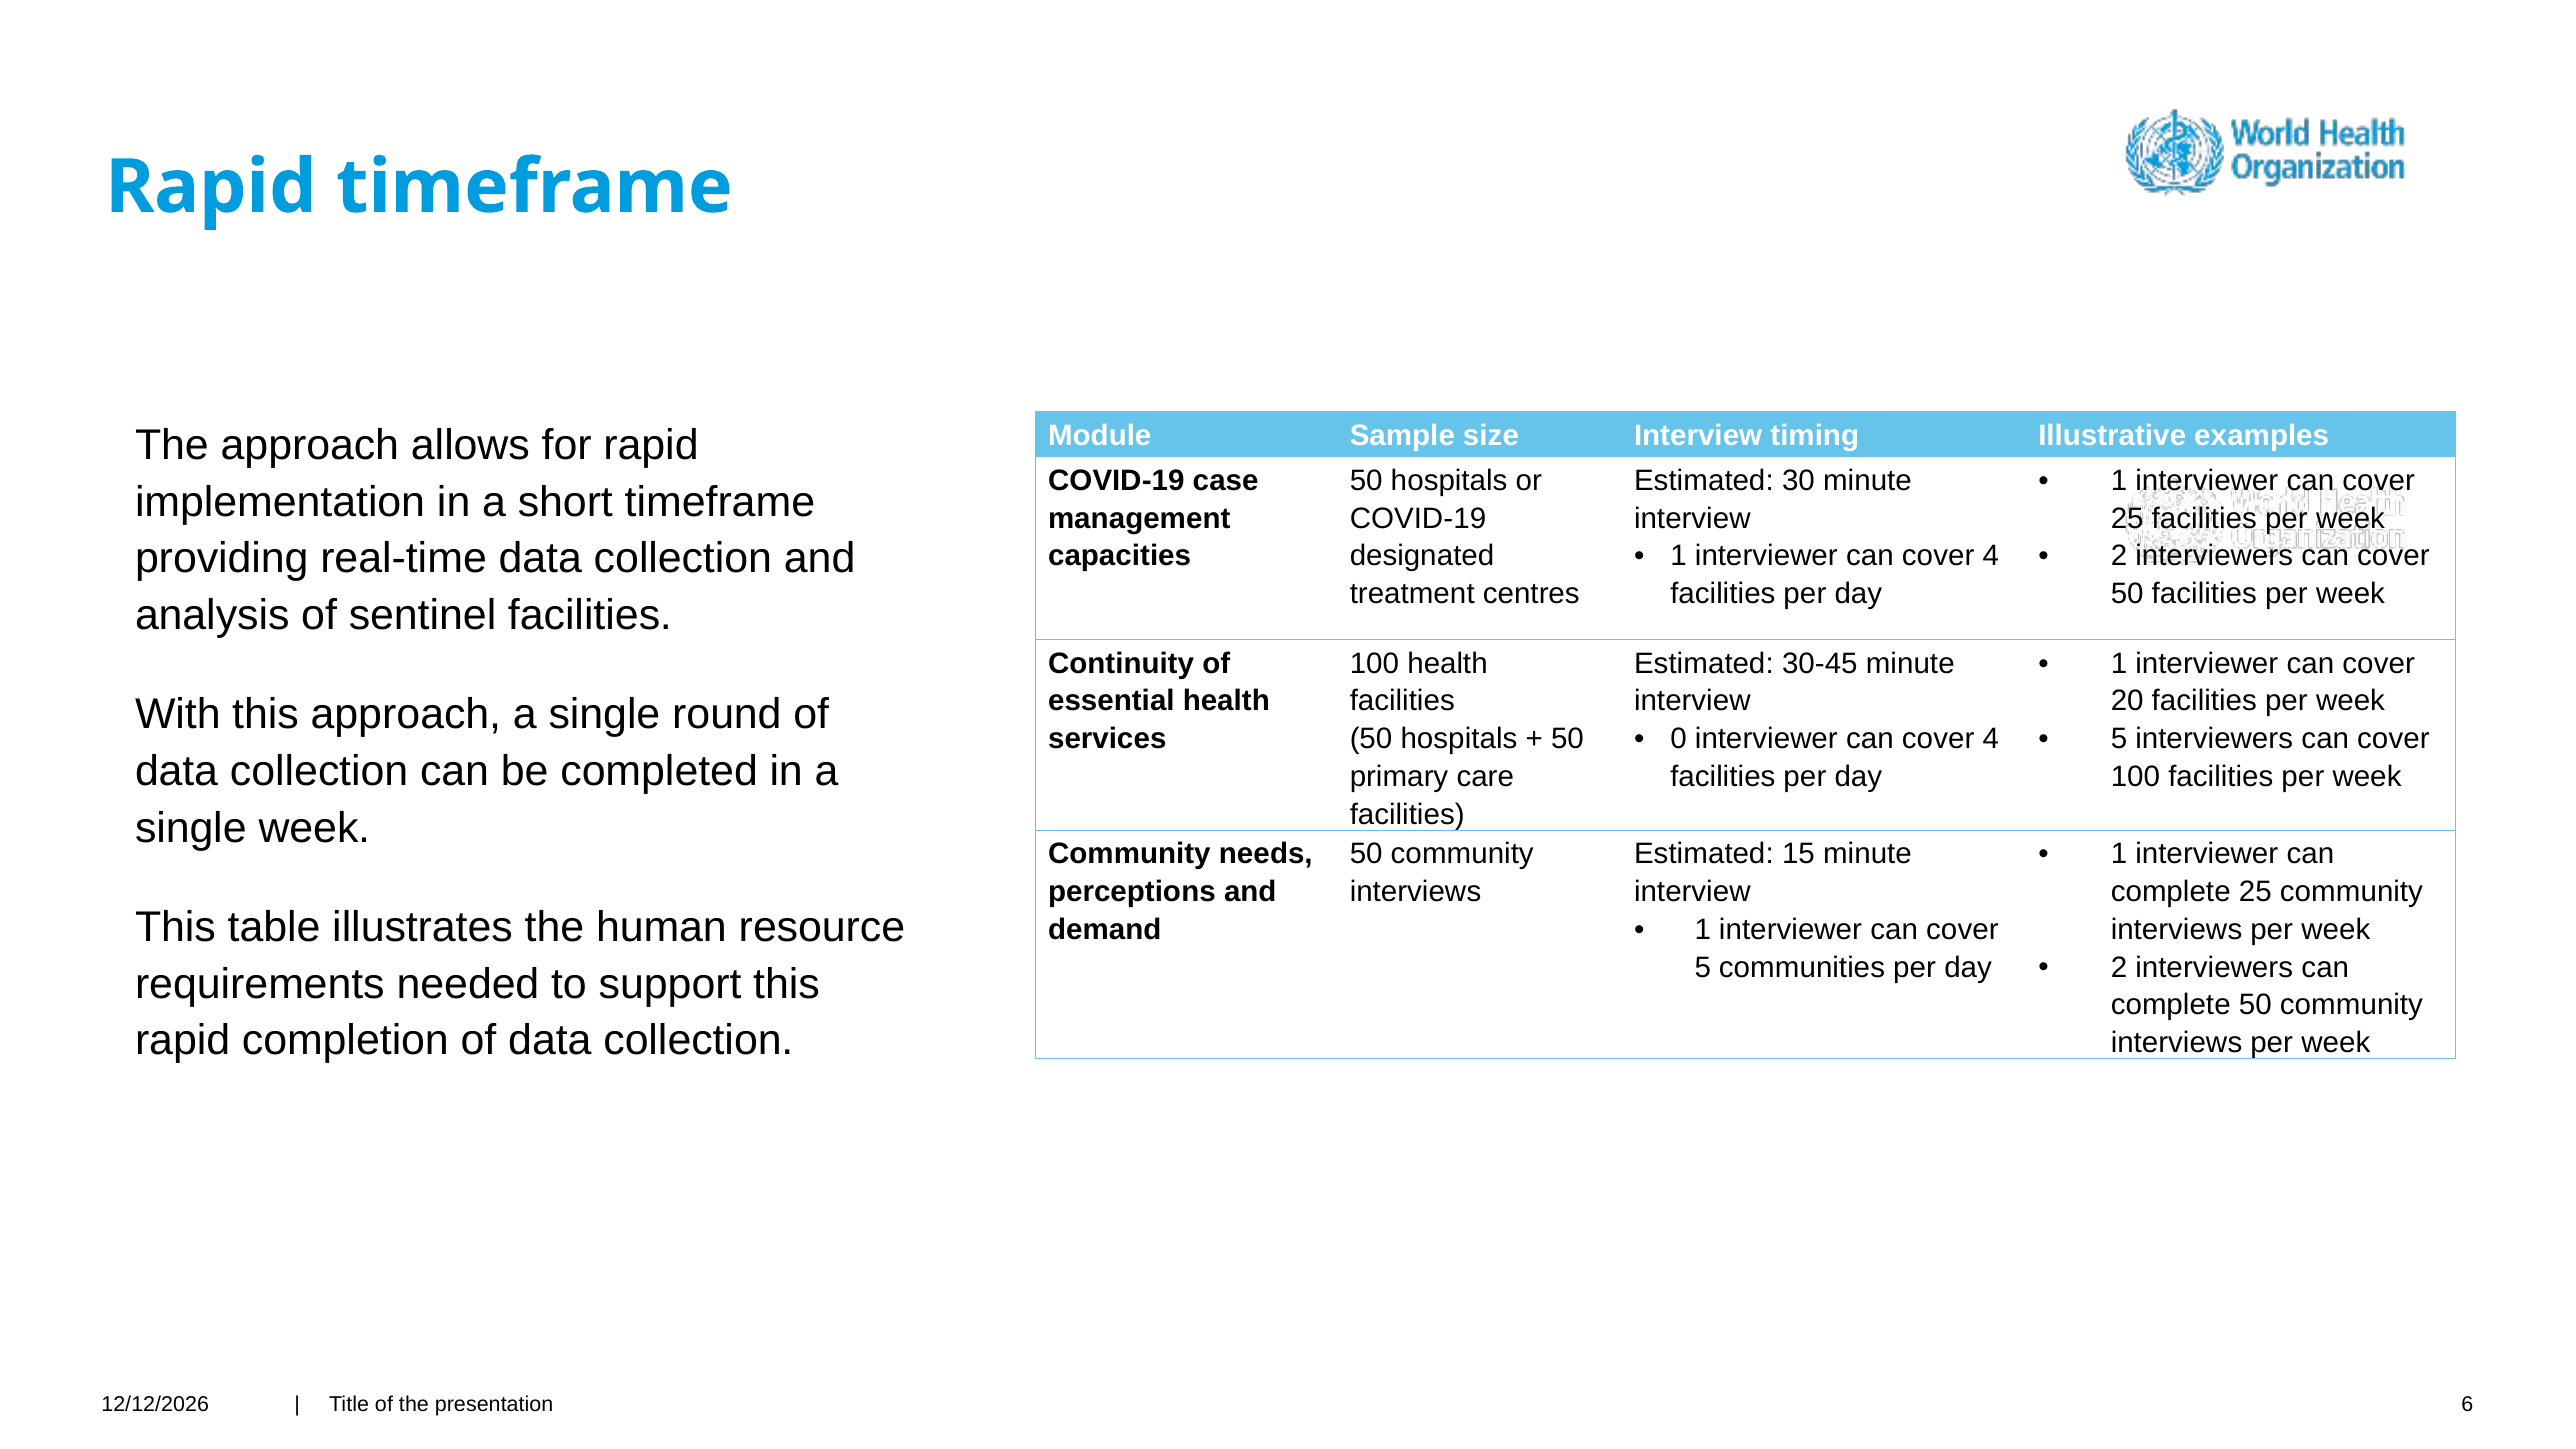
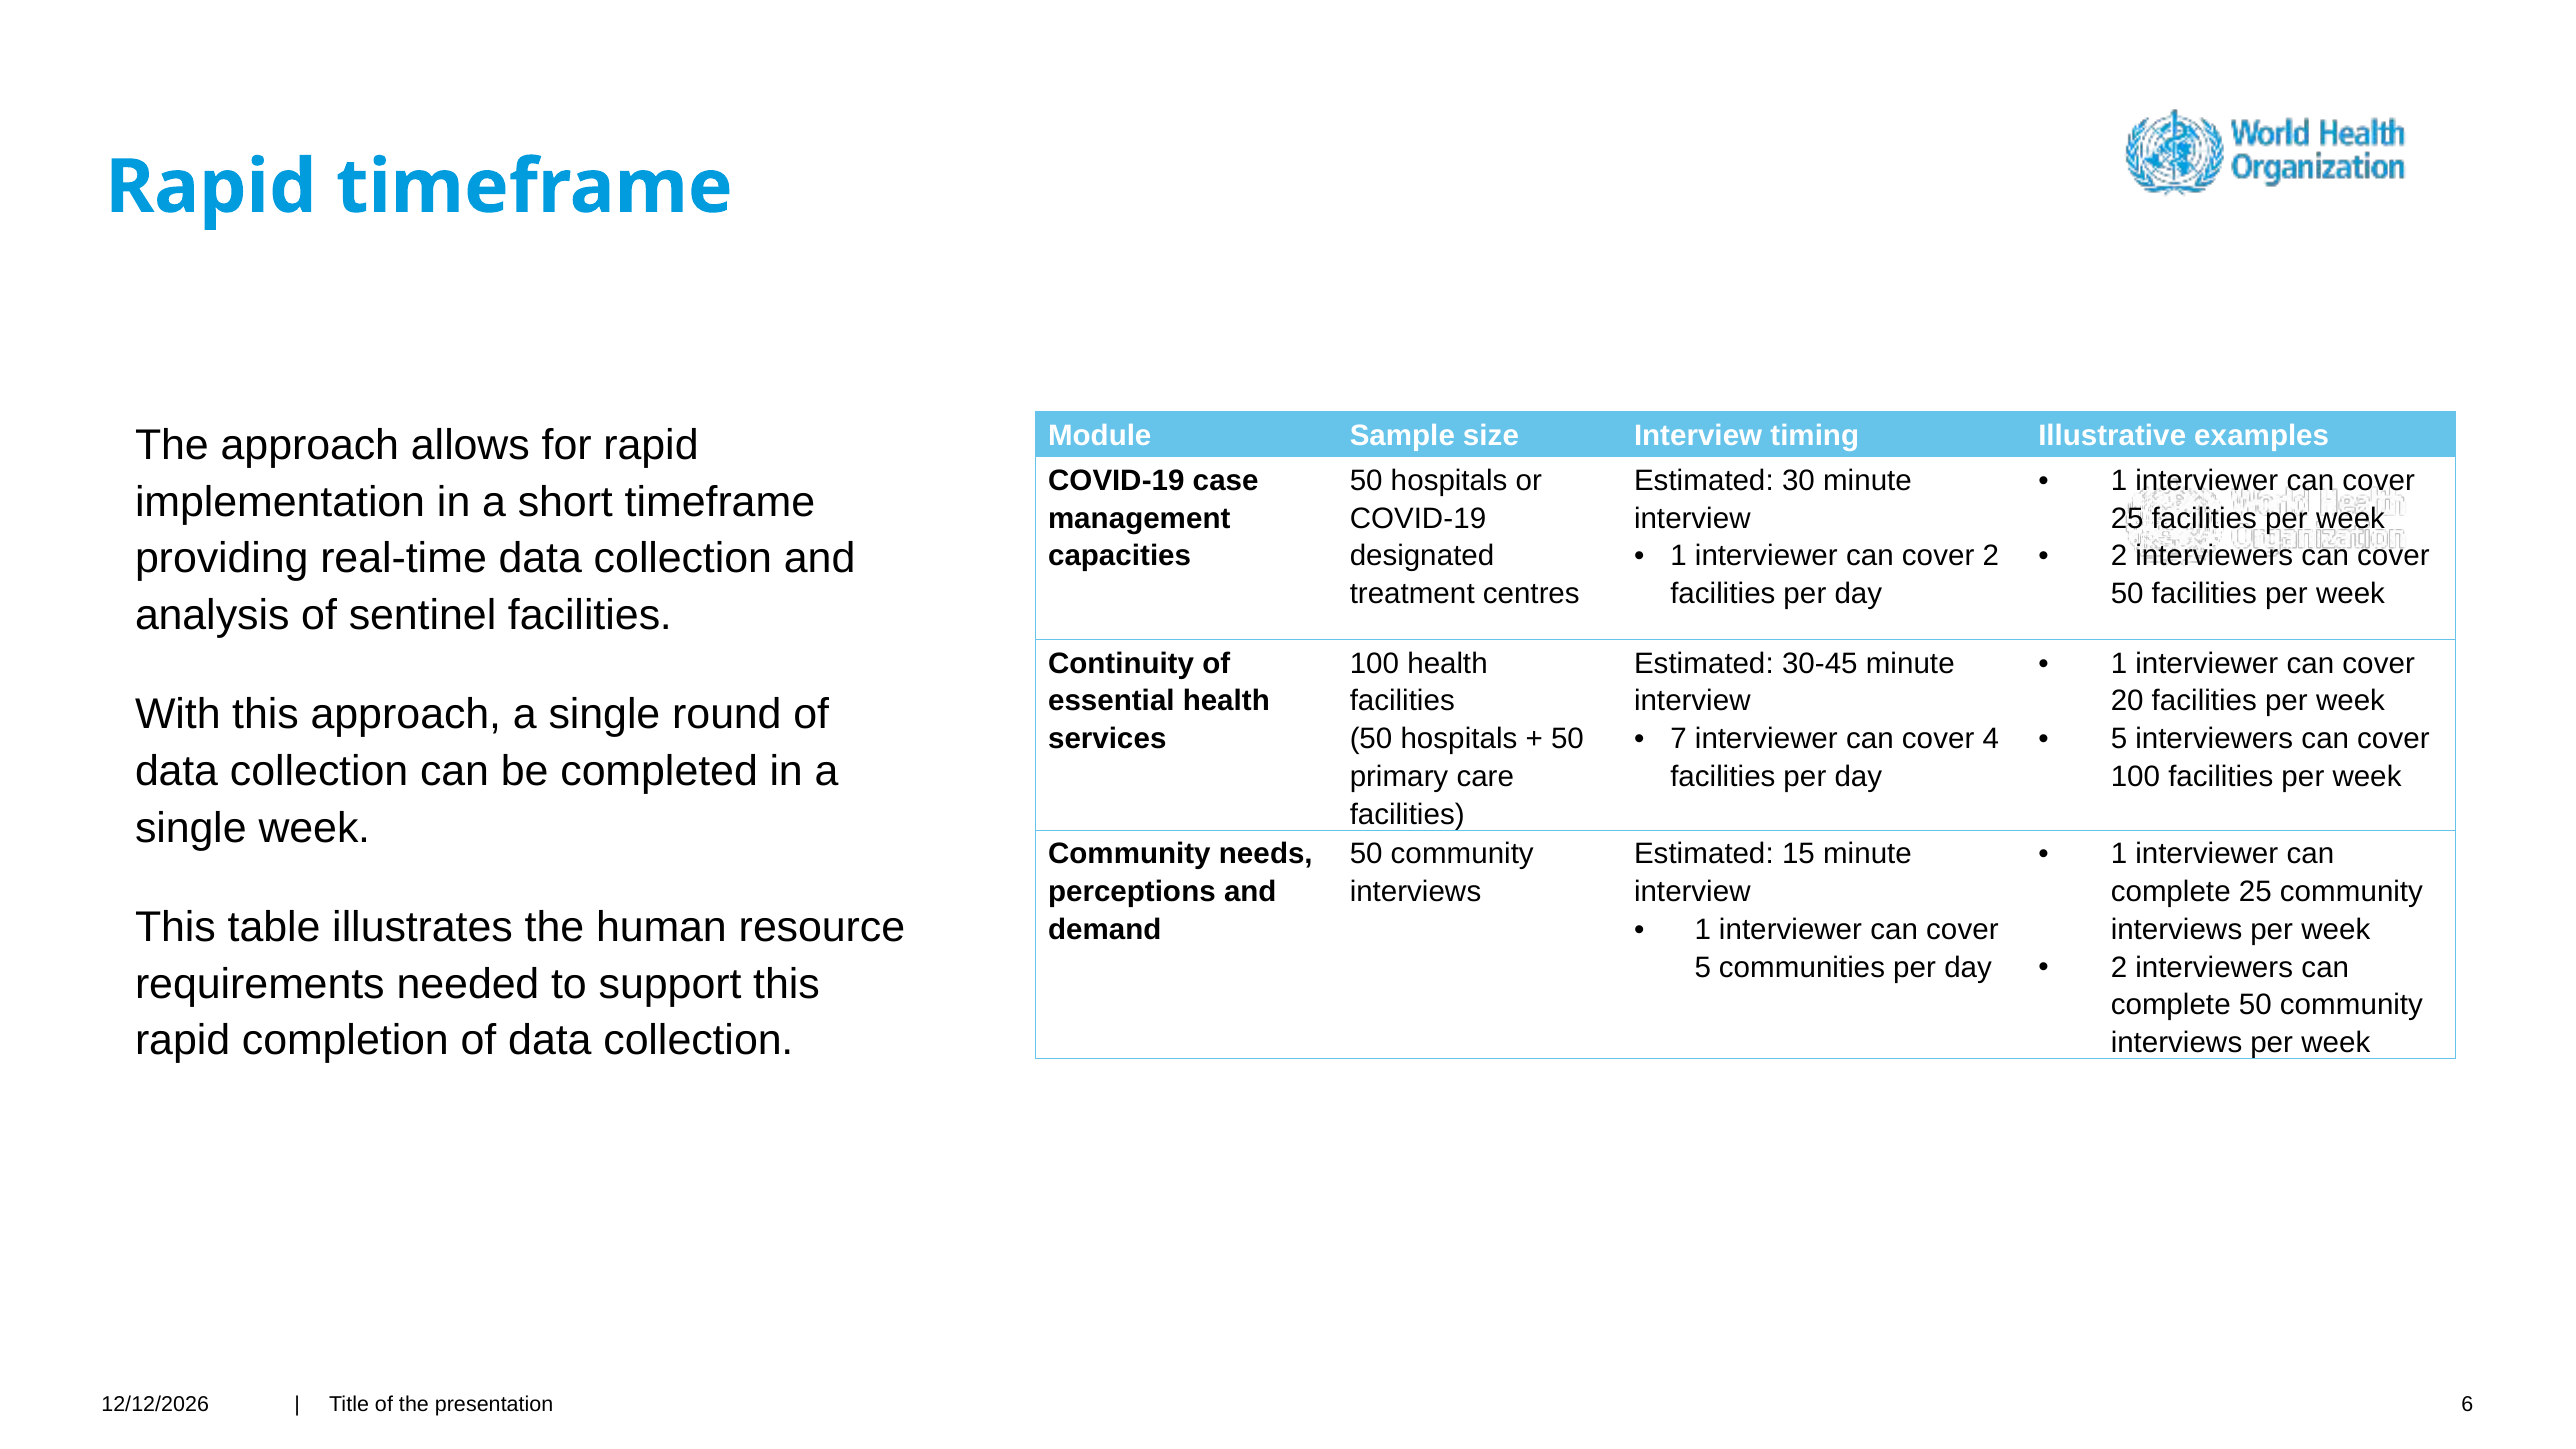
4: 4 -> 2 (1991, 556)
0: 0 -> 7 (1679, 739)
